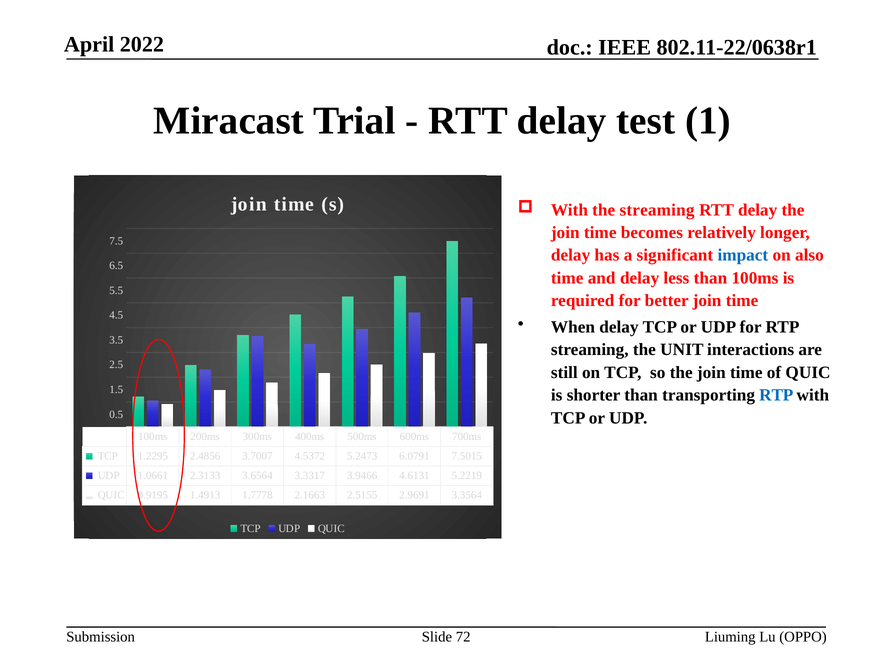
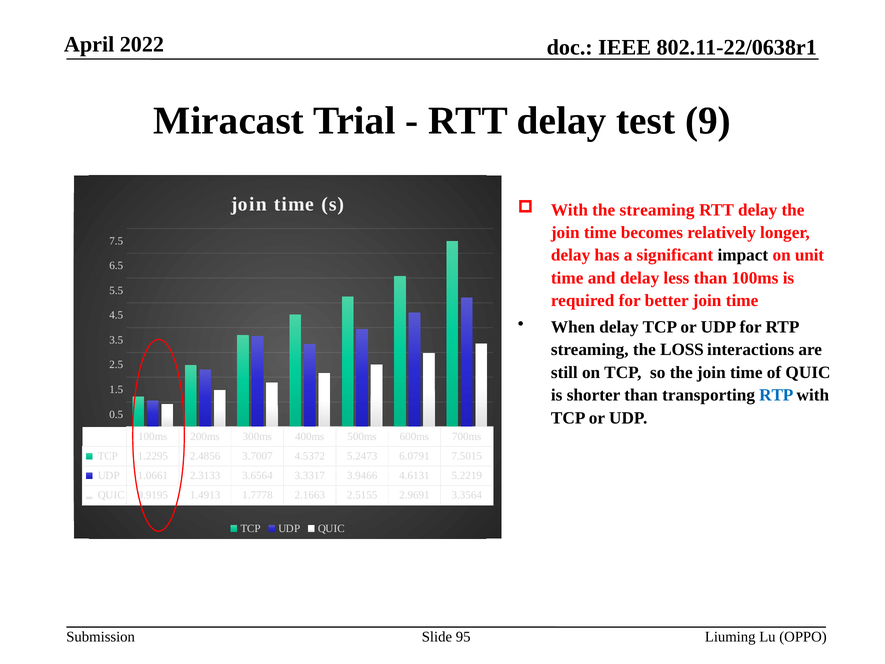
1: 1 -> 9 (708, 121)
impact colour: blue -> black (743, 255)
also: also -> unit (809, 255)
UNIT: UNIT -> LOSS (682, 350)
72: 72 -> 95 (463, 637)
